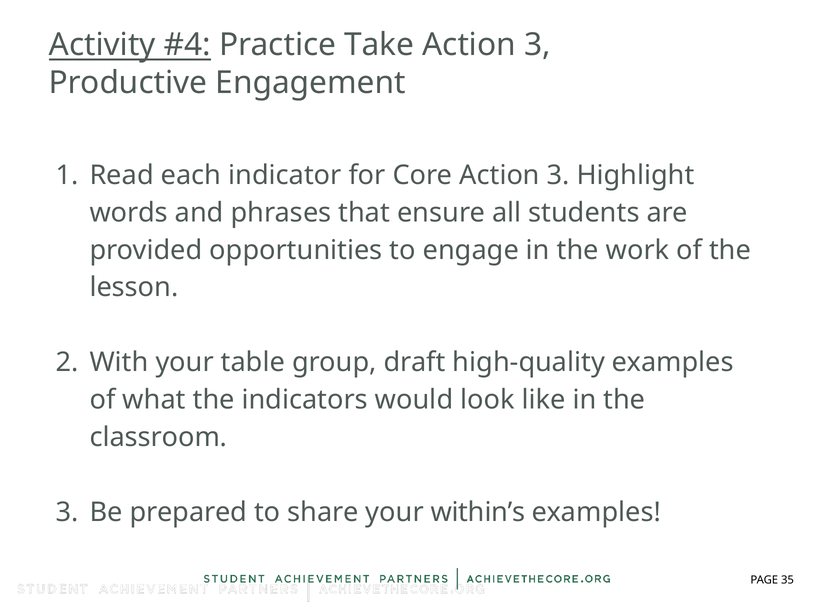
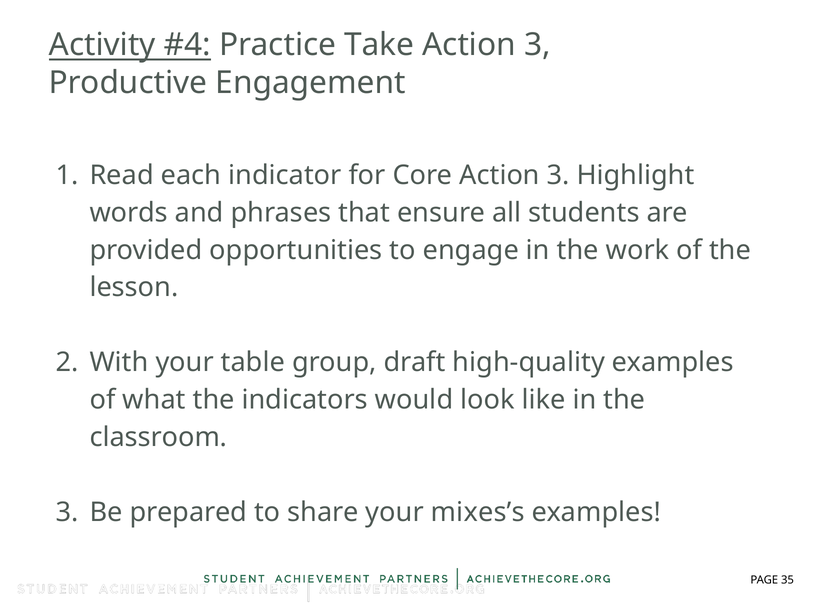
within’s: within’s -> mixes’s (478, 513)
